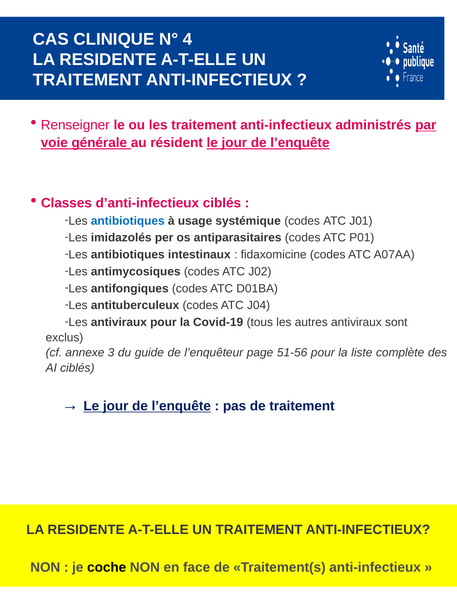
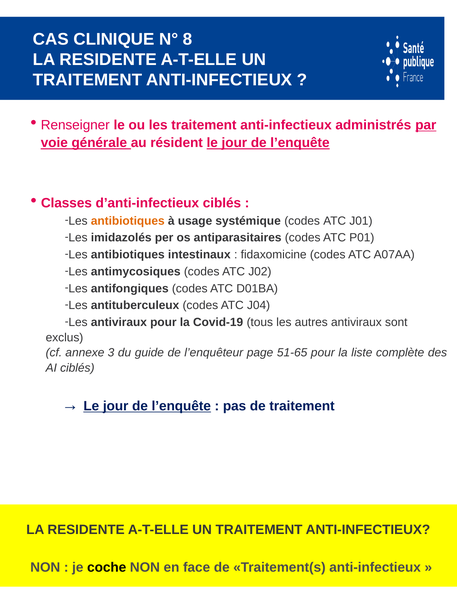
4: 4 -> 8 (188, 39)
antibiotiques colour: blue -> orange (128, 221)
51-56: 51-56 -> 51-65 (292, 353)
